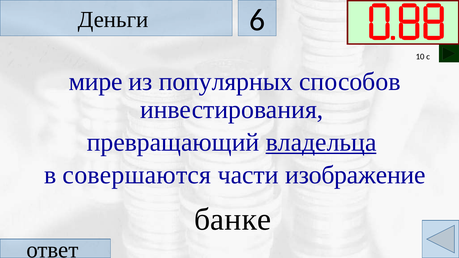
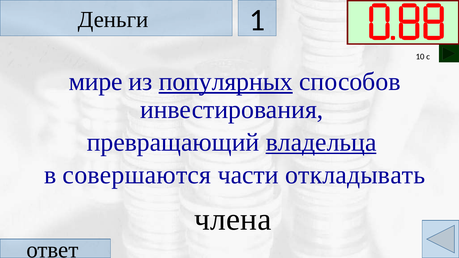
6: 6 -> 1 (257, 20)
популярных underline: none -> present (226, 82)
изображение: изображение -> откладывать (355, 175)
банке: банке -> члена (233, 219)
